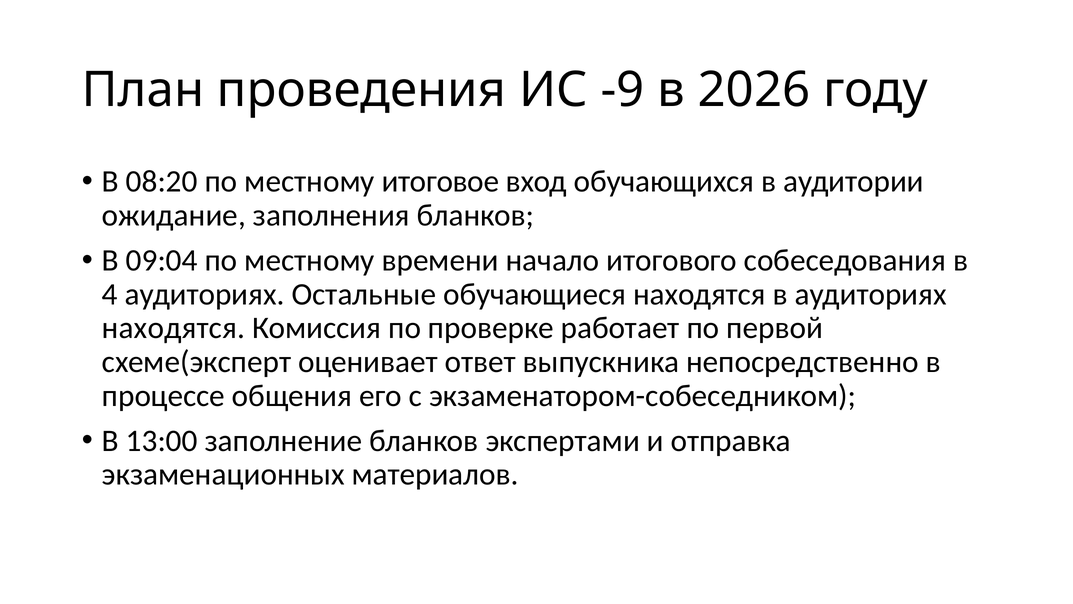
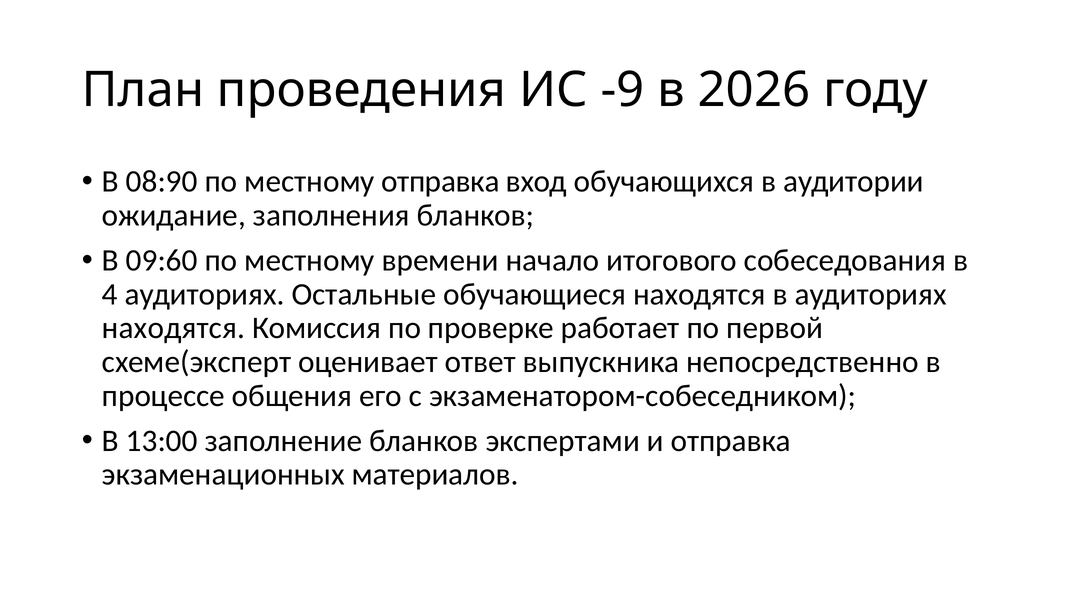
08:20: 08:20 -> 08:90 (162, 181)
местному итоговое: итоговое -> отправка (440, 181)
09:04: 09:04 -> 09:60 (162, 260)
